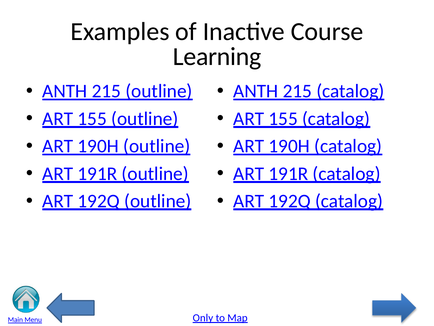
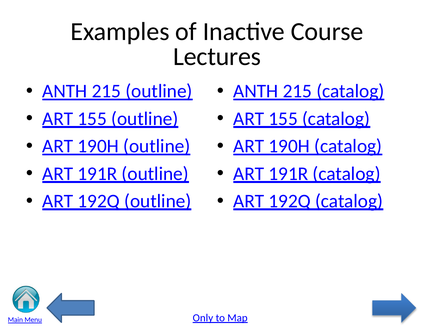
Learning: Learning -> Lectures (217, 56)
